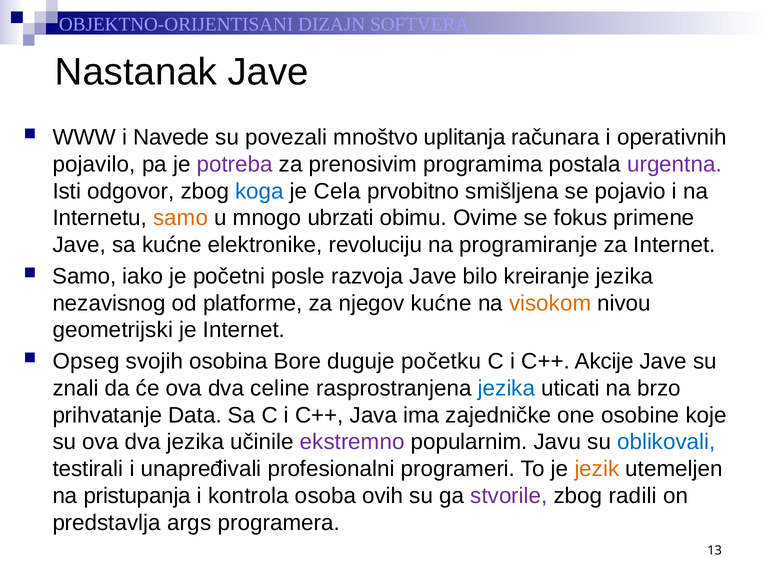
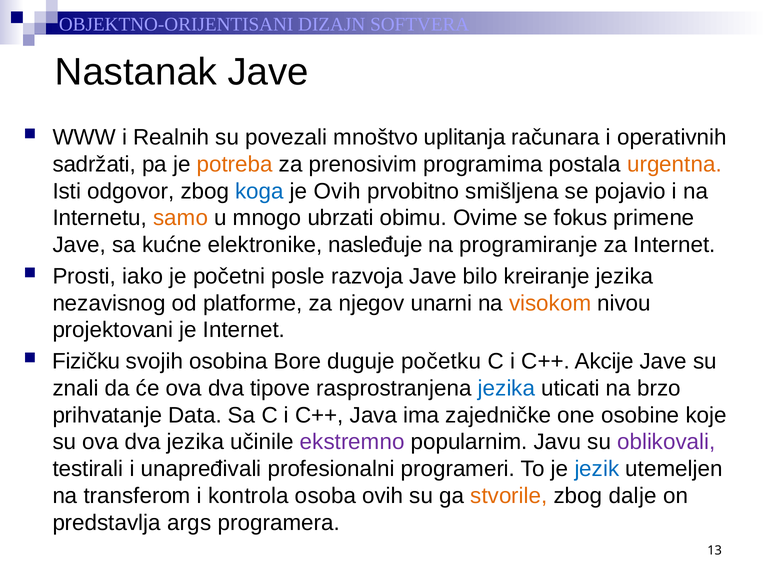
Navede: Navede -> Realnih (171, 137)
pojavilo: pojavilo -> sadržati (94, 164)
potreba colour: purple -> orange (235, 164)
urgentna colour: purple -> orange (674, 164)
je Cela: Cela -> Ovih (337, 191)
revoluciju: revoluciju -> nasleđuje (375, 245)
Samo: Samo -> Prosti (84, 276)
njegov kućne: kućne -> unarni (441, 303)
geometrijski: geometrijski -> projektovani (113, 330)
Opseg: Opseg -> Fizičku (86, 361)
celine: celine -> tipove (280, 388)
oblikovali colour: blue -> purple (666, 442)
jezik colour: orange -> blue (597, 469)
pristupanja: pristupanja -> transferom (137, 496)
stvorile colour: purple -> orange (509, 496)
radili: radili -> dalje (633, 496)
